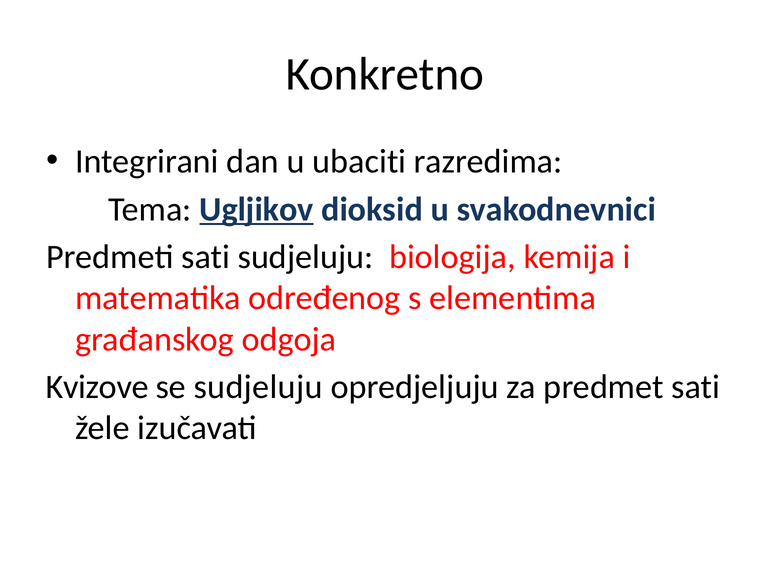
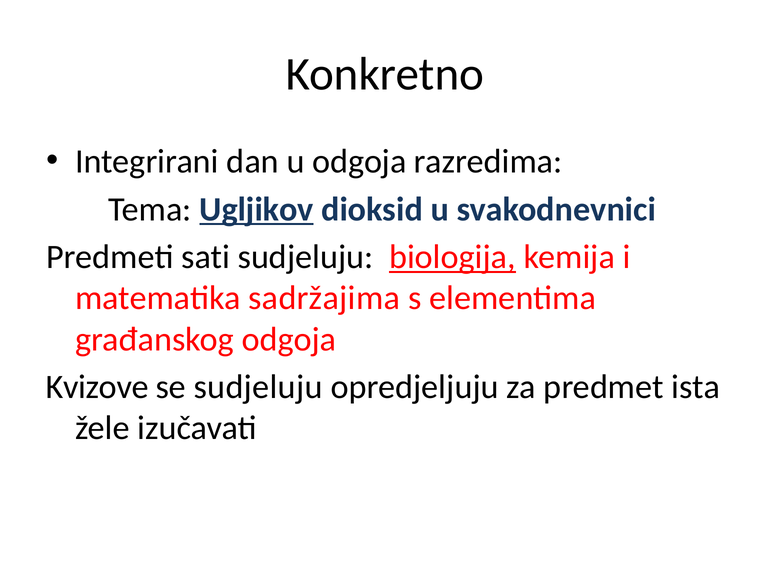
u ubaciti: ubaciti -> odgoja (359, 162)
biologija underline: none -> present (453, 257)
određenog: određenog -> sadržajima (324, 298)
predmet sati: sati -> ista (696, 387)
